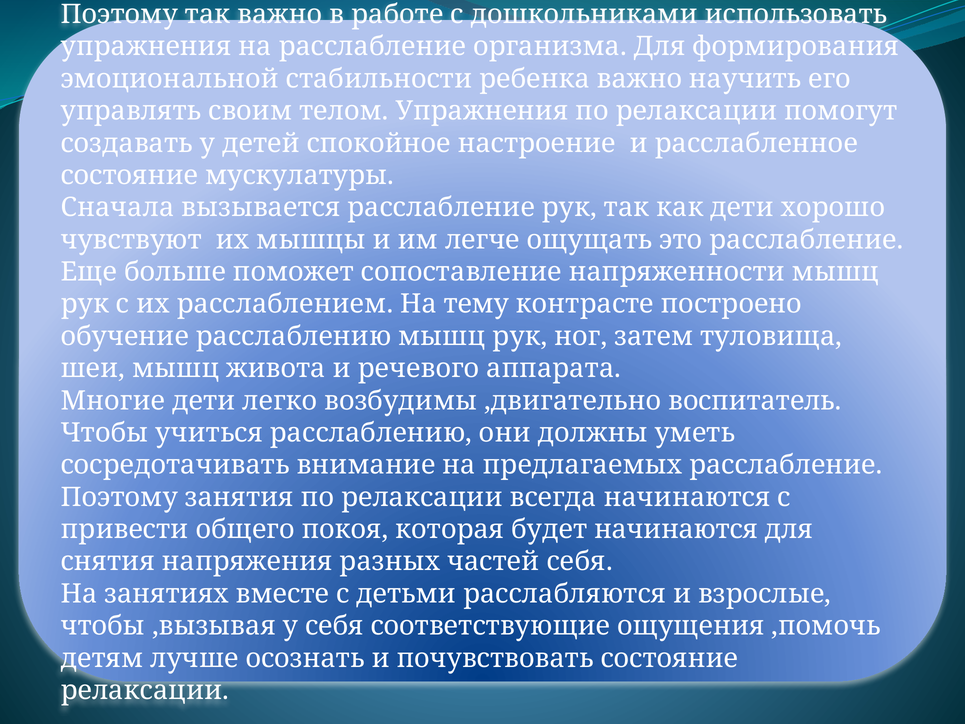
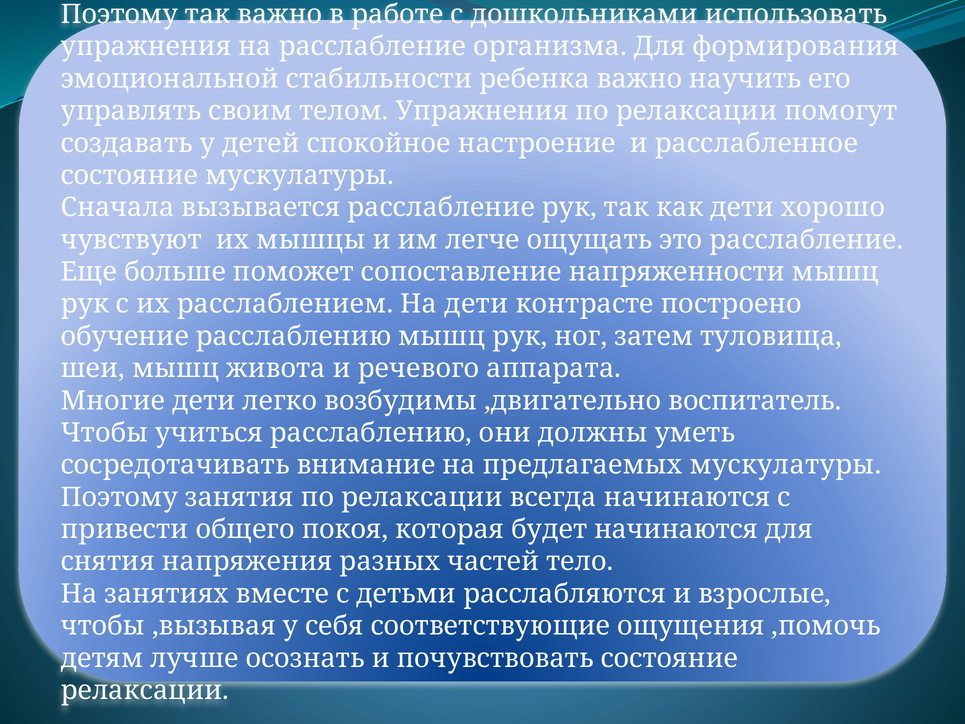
На тему: тему -> дети (476, 304)
предлагаемых расслабление: расслабление -> мускулатуры (786, 465)
частей себя: себя -> тело (580, 561)
